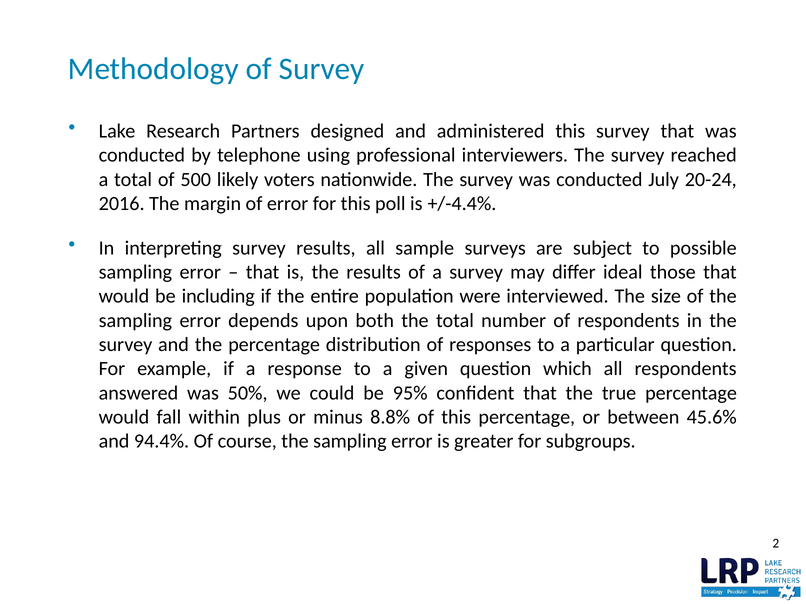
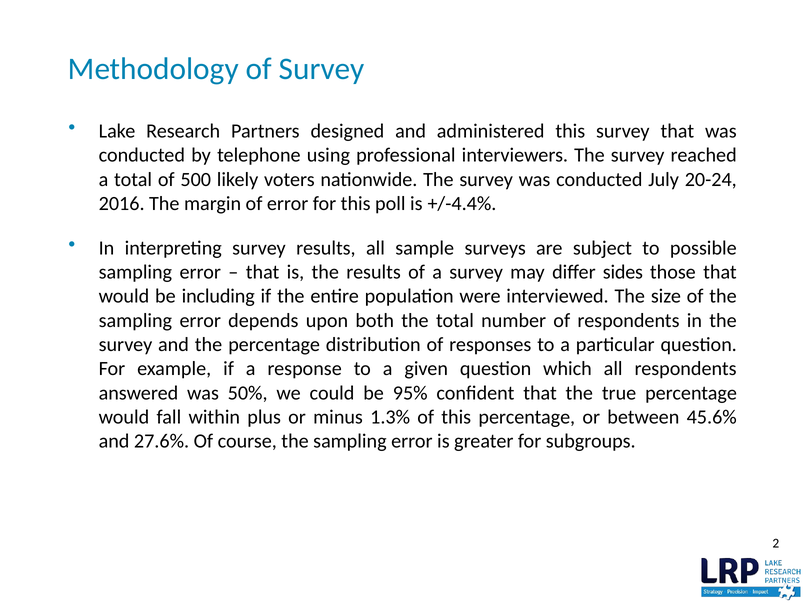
ideal: ideal -> sides (623, 272)
8.8%: 8.8% -> 1.3% (390, 417)
94.4%: 94.4% -> 27.6% (162, 442)
